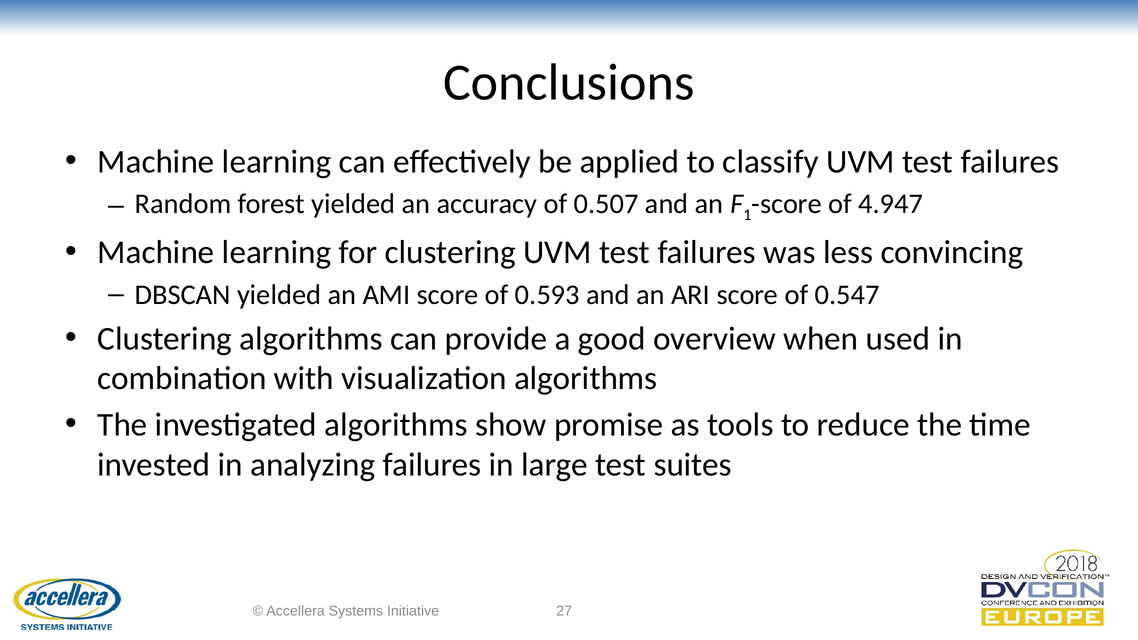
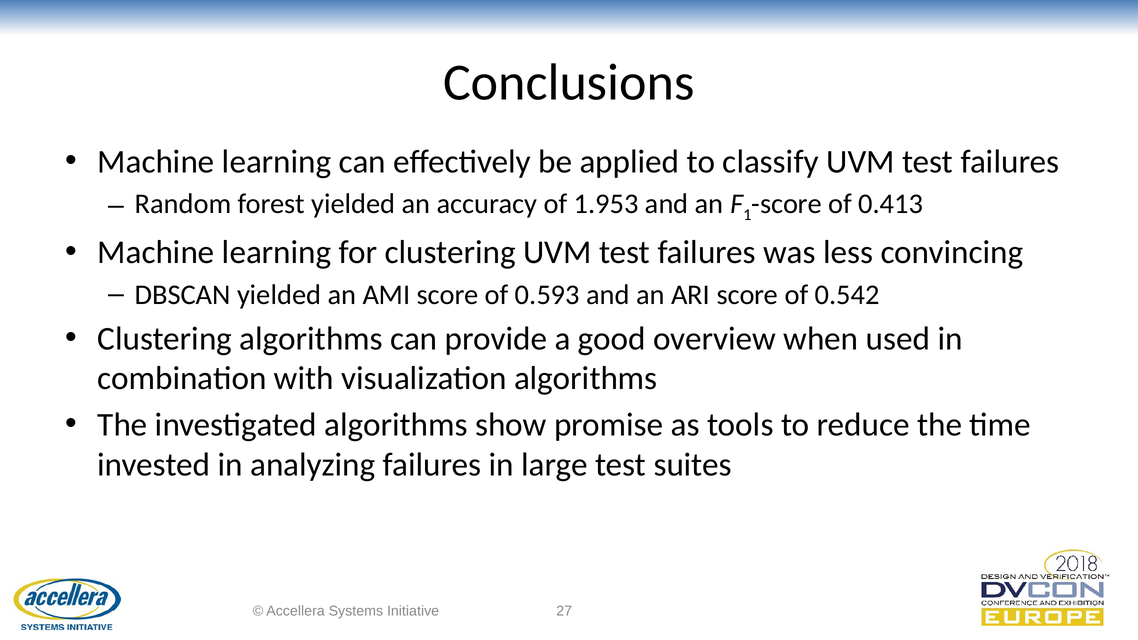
0.507: 0.507 -> 1.953 (606, 204)
4.947: 4.947 -> 0.413 (891, 204)
0.547: 0.547 -> 0.542 (847, 295)
